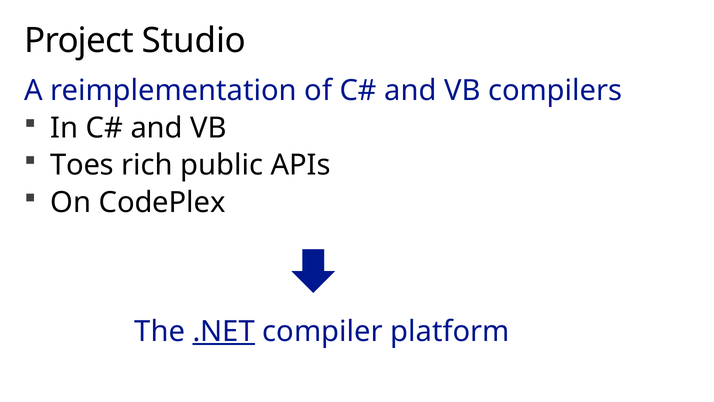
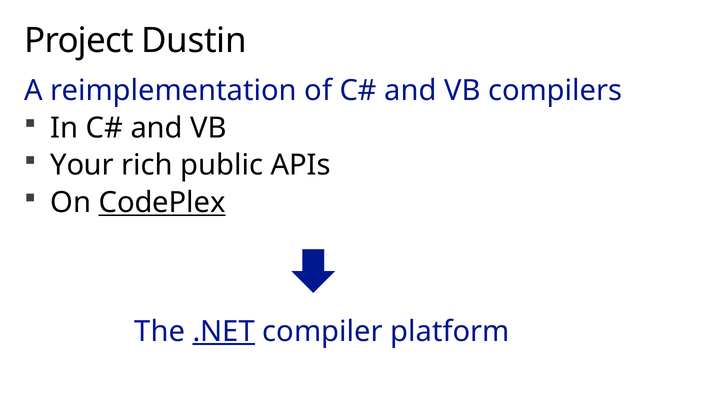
Studio: Studio -> Dustin (194, 41)
Toes: Toes -> Your (82, 165)
CodePlex underline: none -> present (162, 202)
